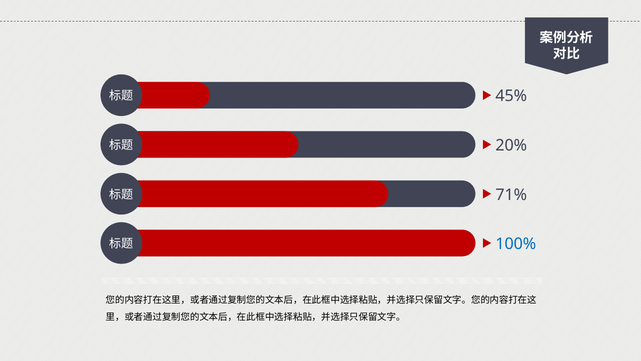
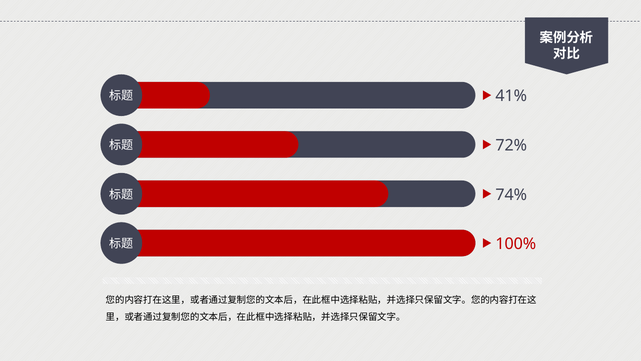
45%: 45% -> 41% (511, 96)
20%: 20% -> 72% (511, 145)
71%: 71% -> 74% (511, 195)
100% colour: blue -> red (516, 244)
